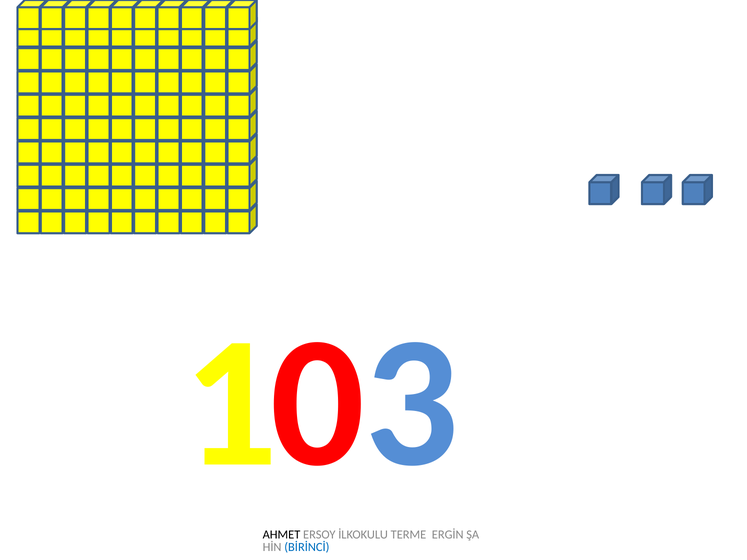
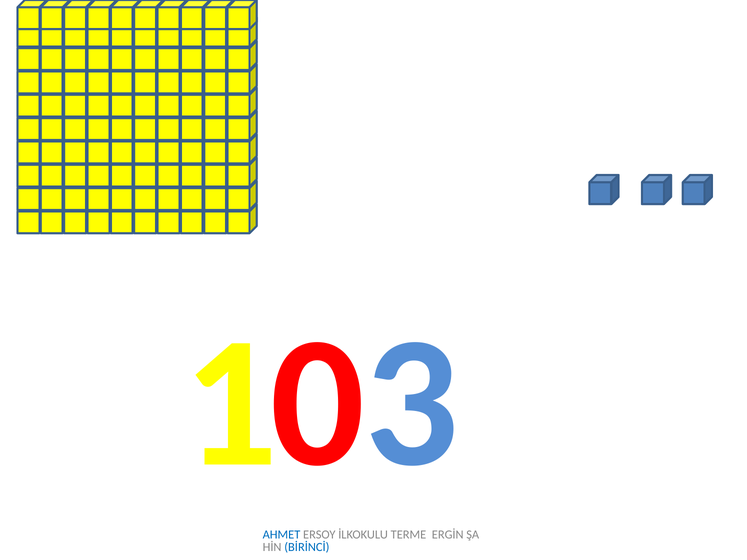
AHMET colour: black -> blue (282, 535)
